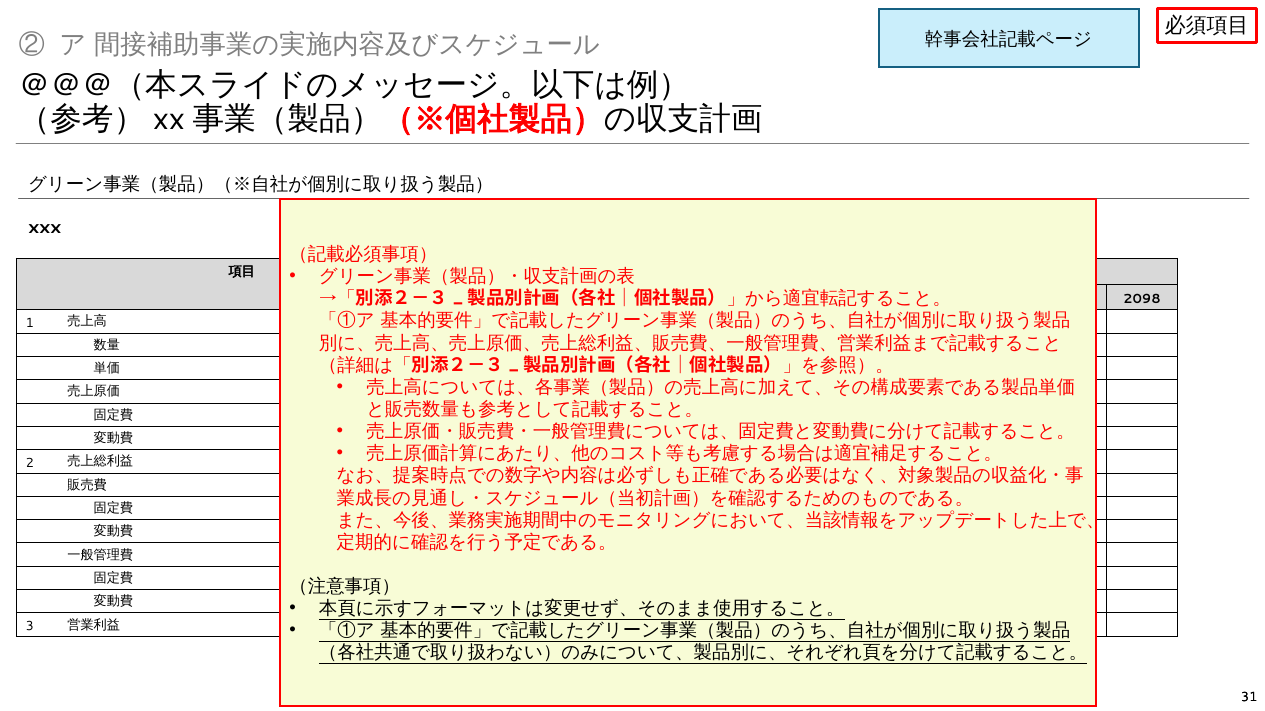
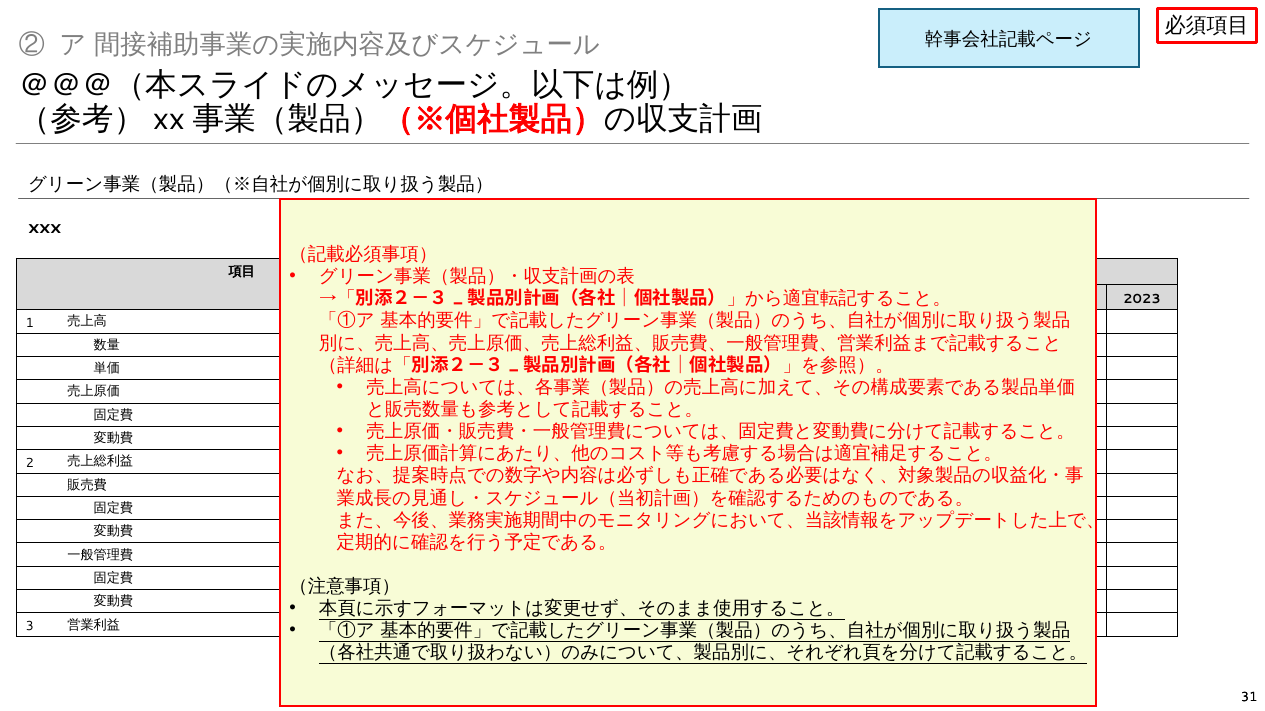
2098: 2098 -> 2023 (1142, 299)
